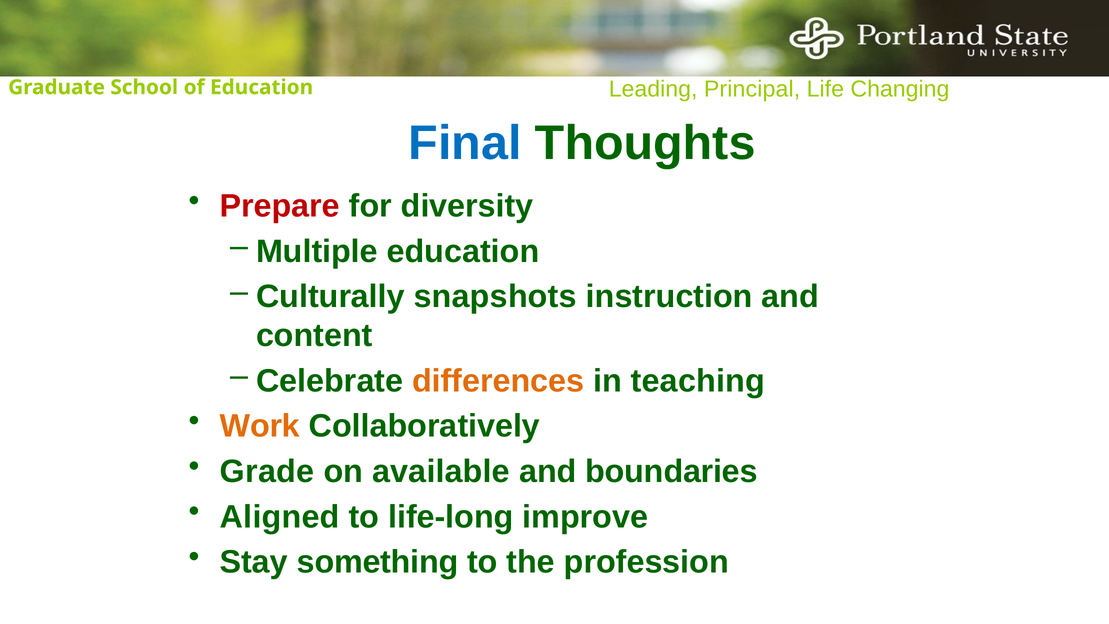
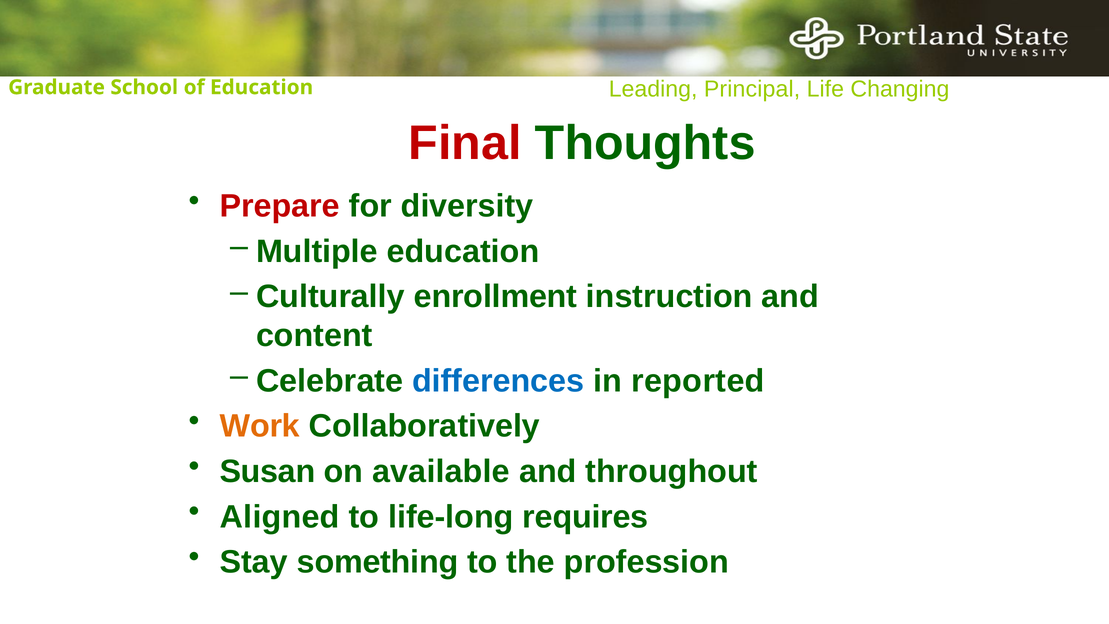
Final colour: blue -> red (465, 143)
snapshots: snapshots -> enrollment (495, 297)
differences colour: orange -> blue (498, 381)
teaching: teaching -> reported (698, 381)
Grade: Grade -> Susan (267, 471)
boundaries: boundaries -> throughout (671, 471)
improve: improve -> requires (585, 517)
